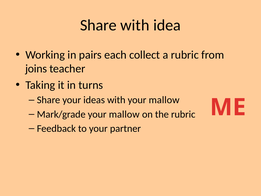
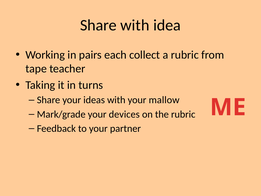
joins: joins -> tape (36, 69)
Mark/grade your mallow: mallow -> devices (124, 114)
